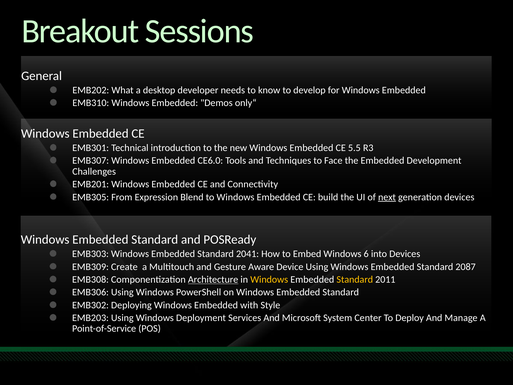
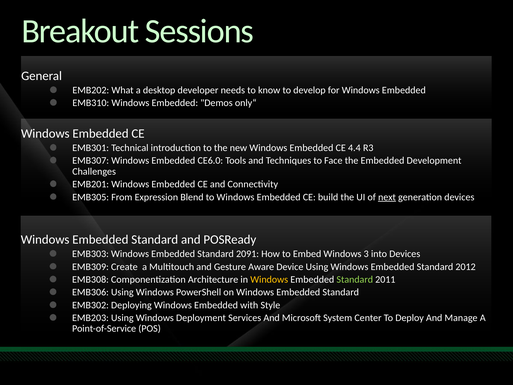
5.5: 5.5 -> 4.4 (354, 148)
2041: 2041 -> 2091 (248, 254)
6: 6 -> 3 (366, 254)
2087: 2087 -> 2012 (466, 267)
Architecture underline: present -> none (213, 279)
Standard colour: yellow -> light green (355, 279)
